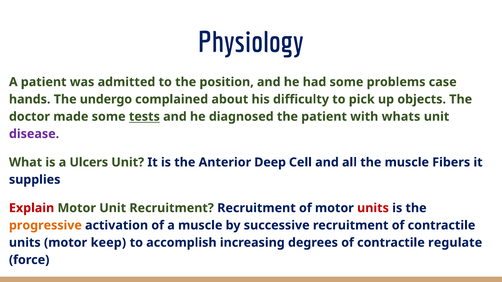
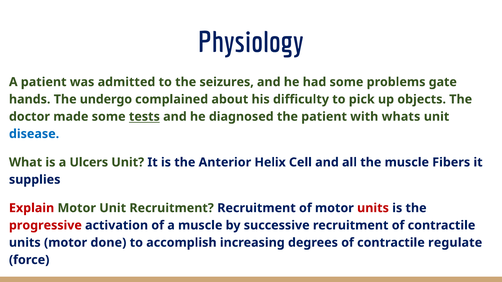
position: position -> seizures (227, 82)
problems case: case -> gate (443, 82)
disease colour: purple -> blue (34, 134)
Deep: Deep -> Helix (270, 163)
progressive colour: orange -> red (45, 226)
keep: keep -> done (108, 243)
